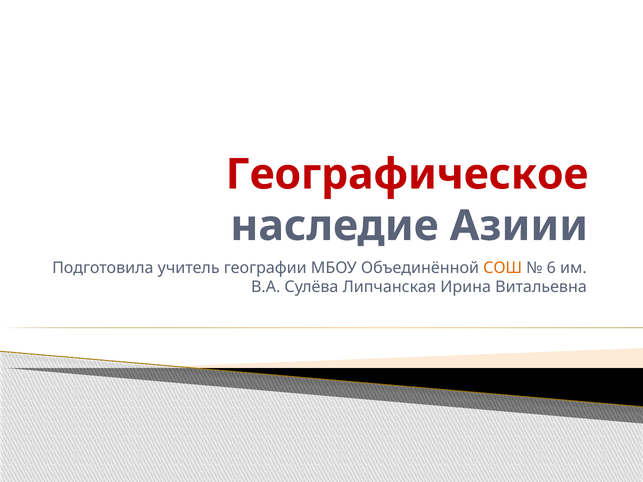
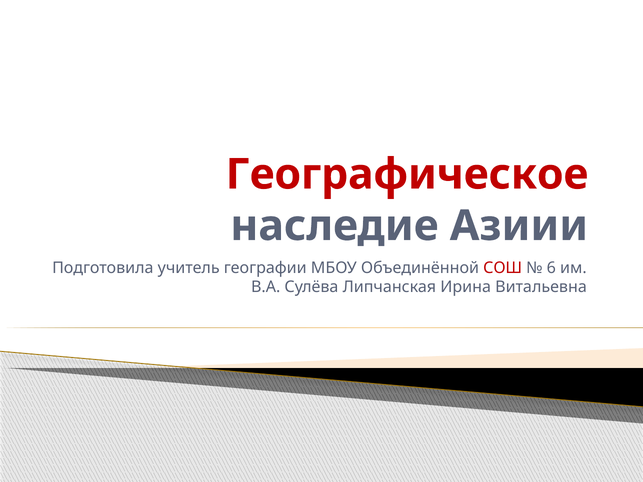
СОШ colour: orange -> red (503, 268)
